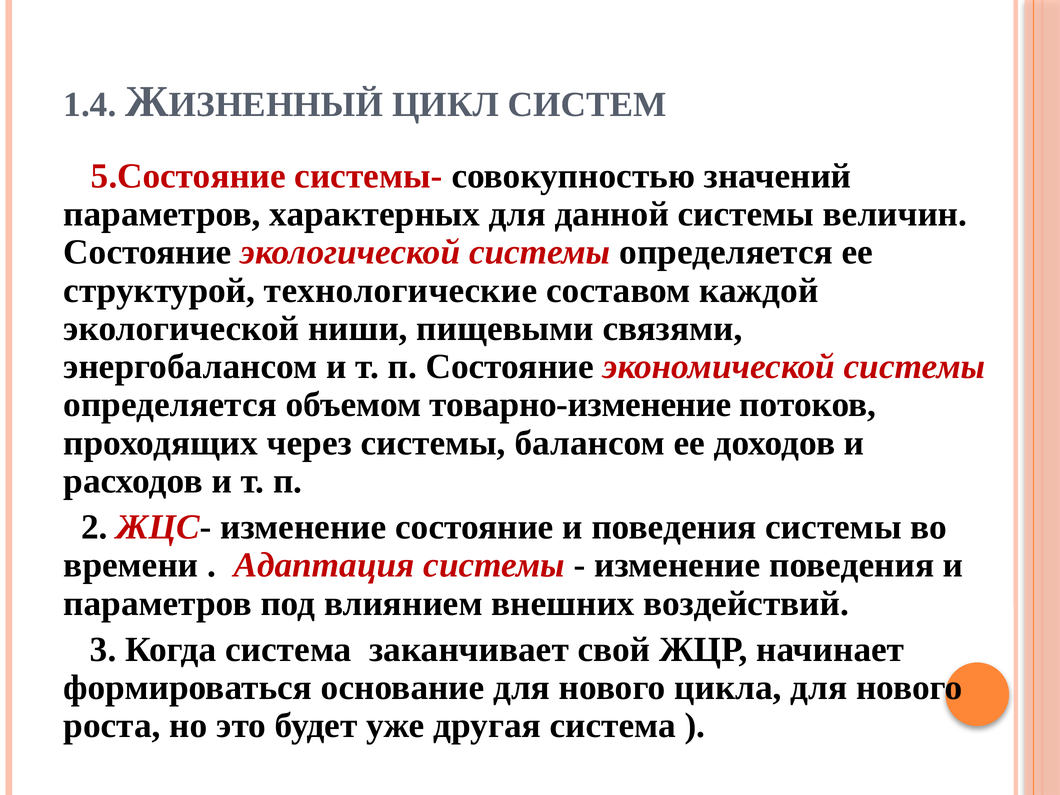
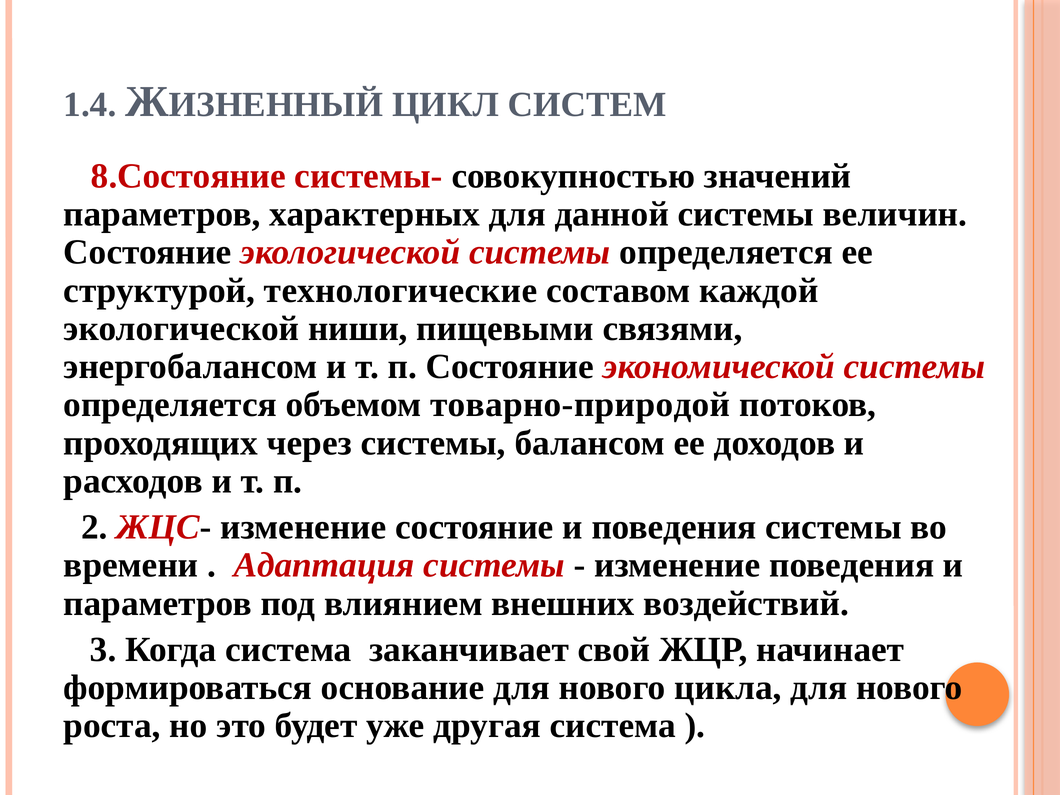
5.Состояние: 5.Состояние -> 8.Состояние (188, 176)
товарно-изменение: товарно-изменение -> товарно-природой (580, 405)
